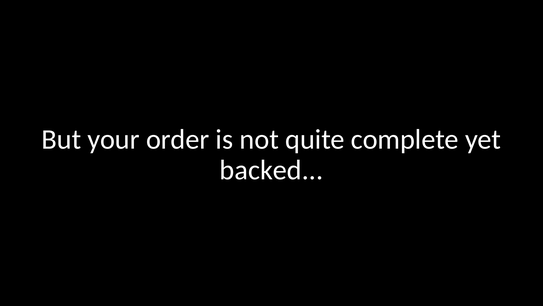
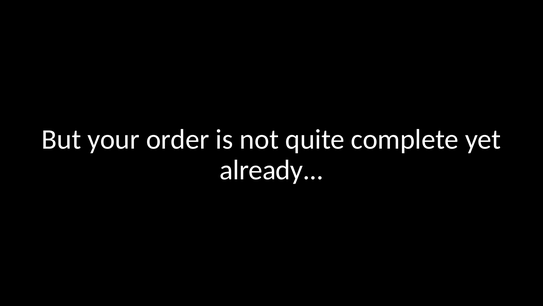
backed: backed -> already (272, 170)
